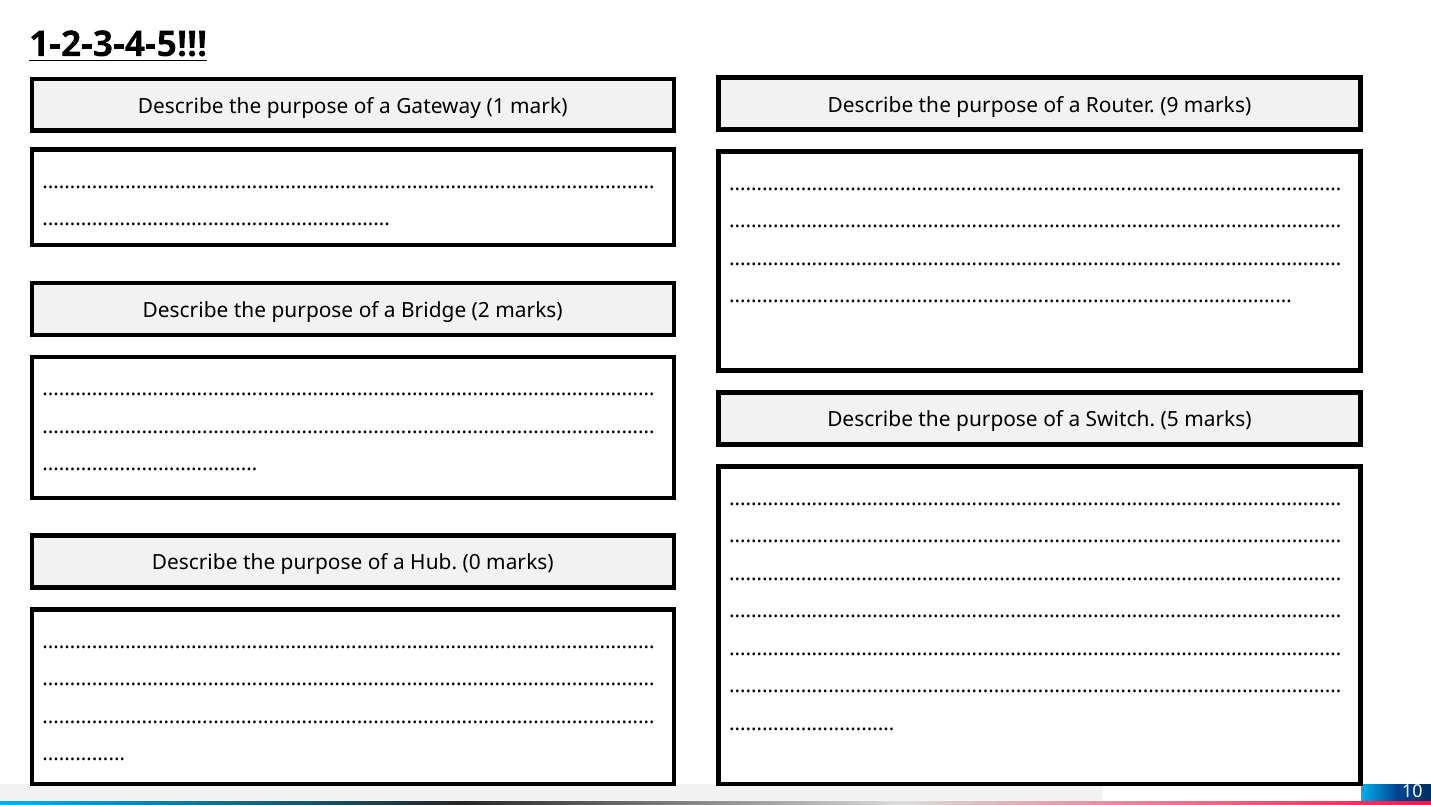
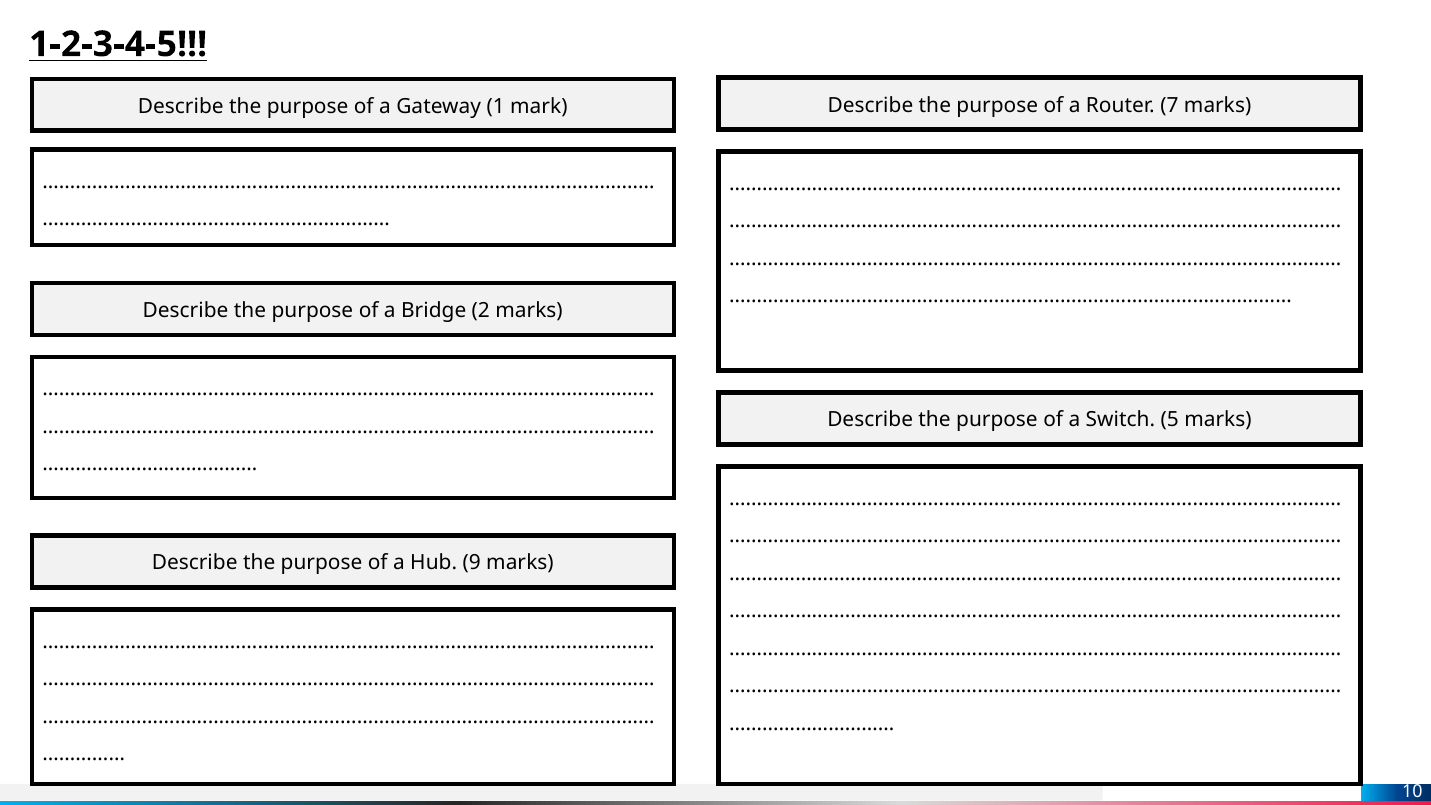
9: 9 -> 7 (1169, 105)
0: 0 -> 9 (472, 563)
